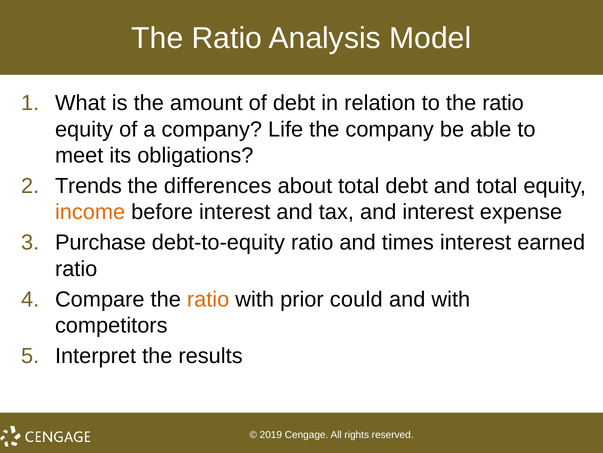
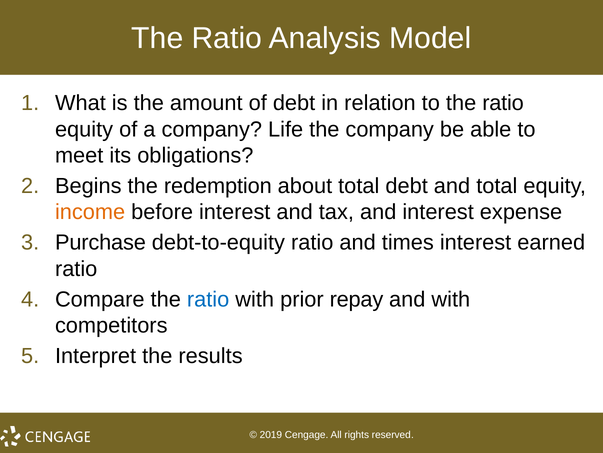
Trends: Trends -> Begins (88, 186)
differences: differences -> redemption (218, 186)
ratio colour: orange -> blue (208, 299)
could: could -> repay (356, 299)
